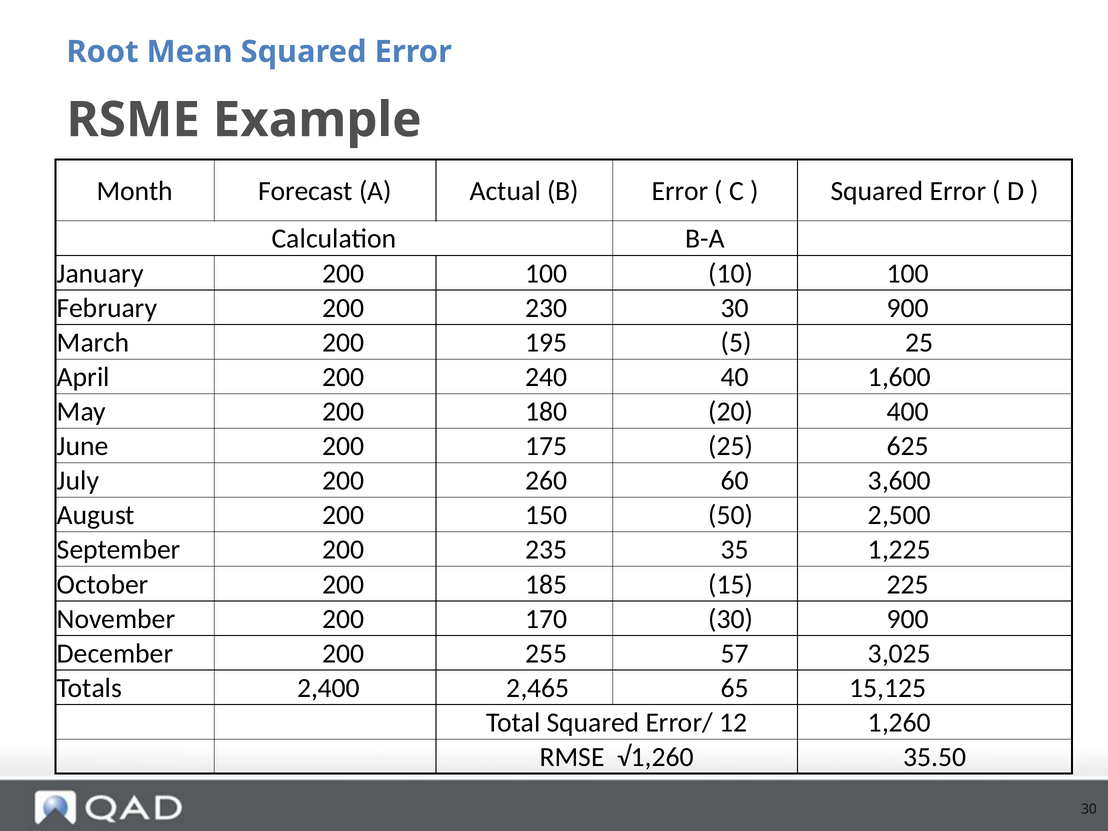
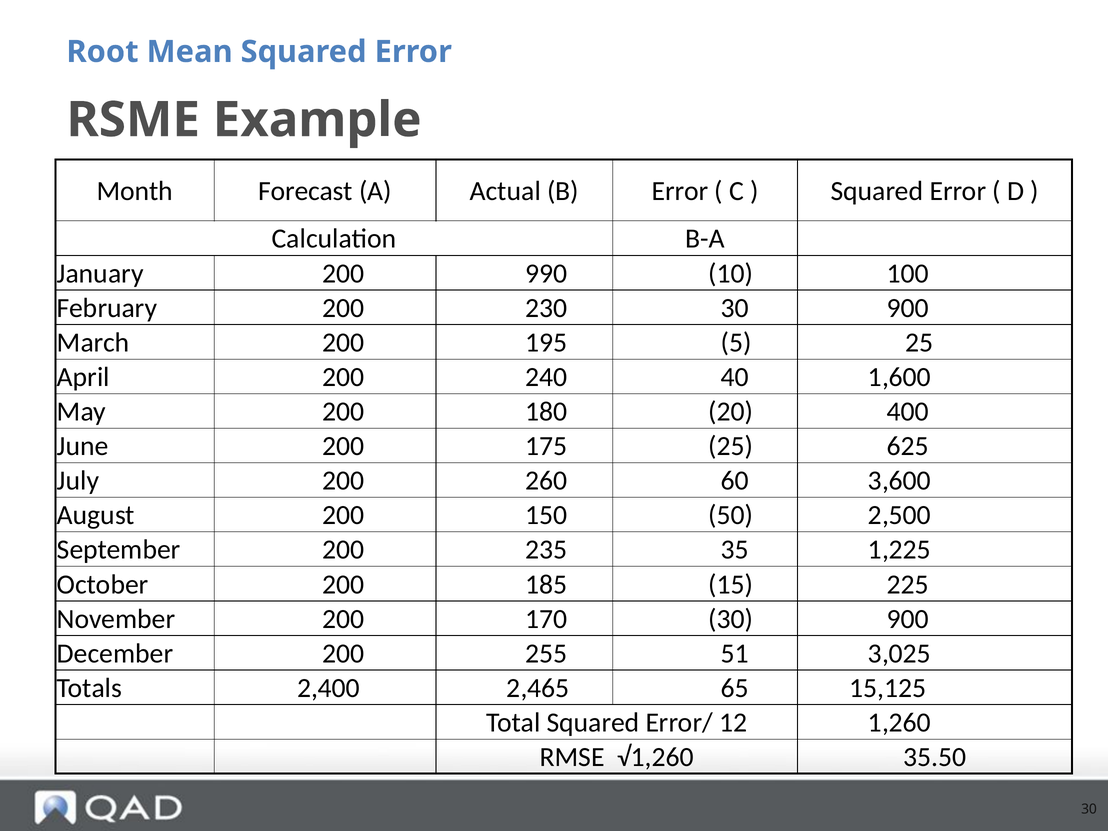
200 100: 100 -> 990 (546, 273)
57: 57 -> 51 (735, 653)
